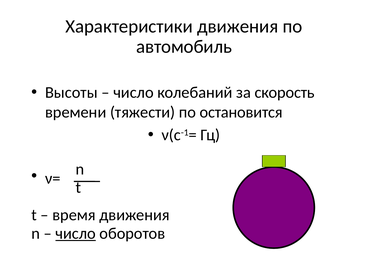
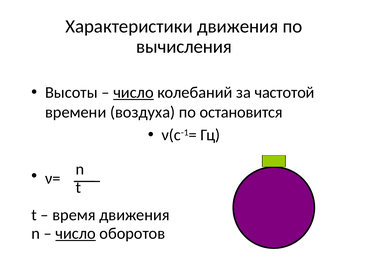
автомобиль: автомобиль -> вычисления (184, 47)
число underline: none -> present (133, 93)
скорость: скорость -> частотой (285, 93)
тяжести: тяжести -> воздуха (143, 112)
